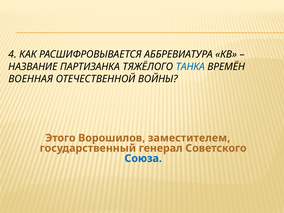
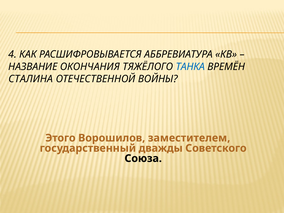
ПАРТИЗАНКА: ПАРТИЗАНКА -> ОКОНЧАНИЯ (90, 67)
ВОЕННАЯ: ВОЕННАЯ -> СТАЛИНА (31, 79)
генерал: генерал -> дважды (161, 148)
Союза colour: blue -> black (143, 158)
